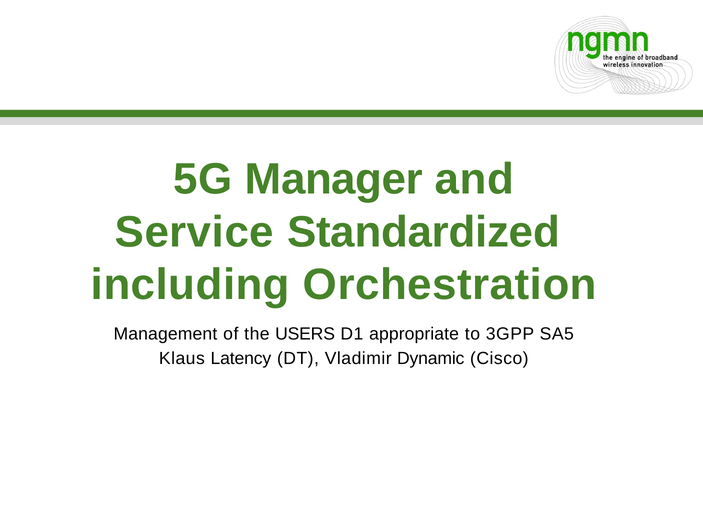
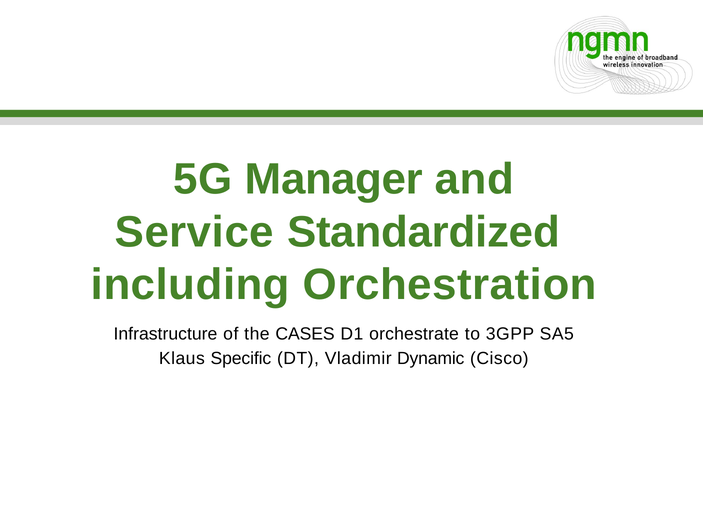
Management: Management -> Infrastructure (165, 334)
USERS: USERS -> CASES (305, 334)
appropriate: appropriate -> orchestrate (414, 334)
Latency: Latency -> Specific (241, 359)
